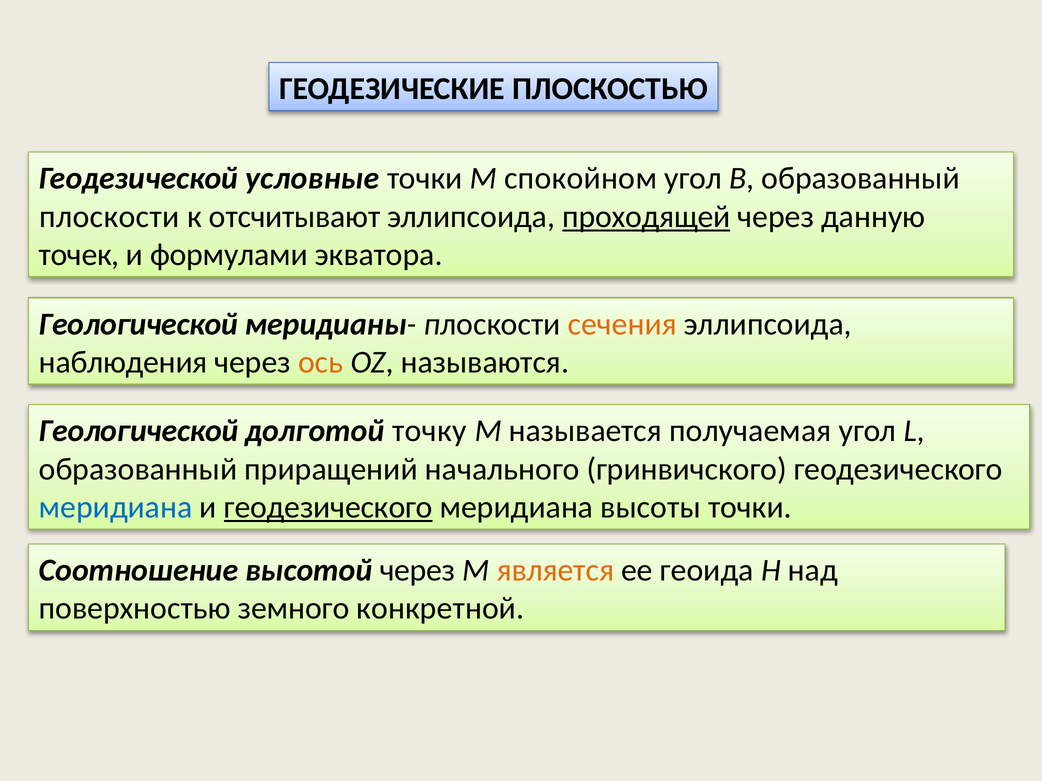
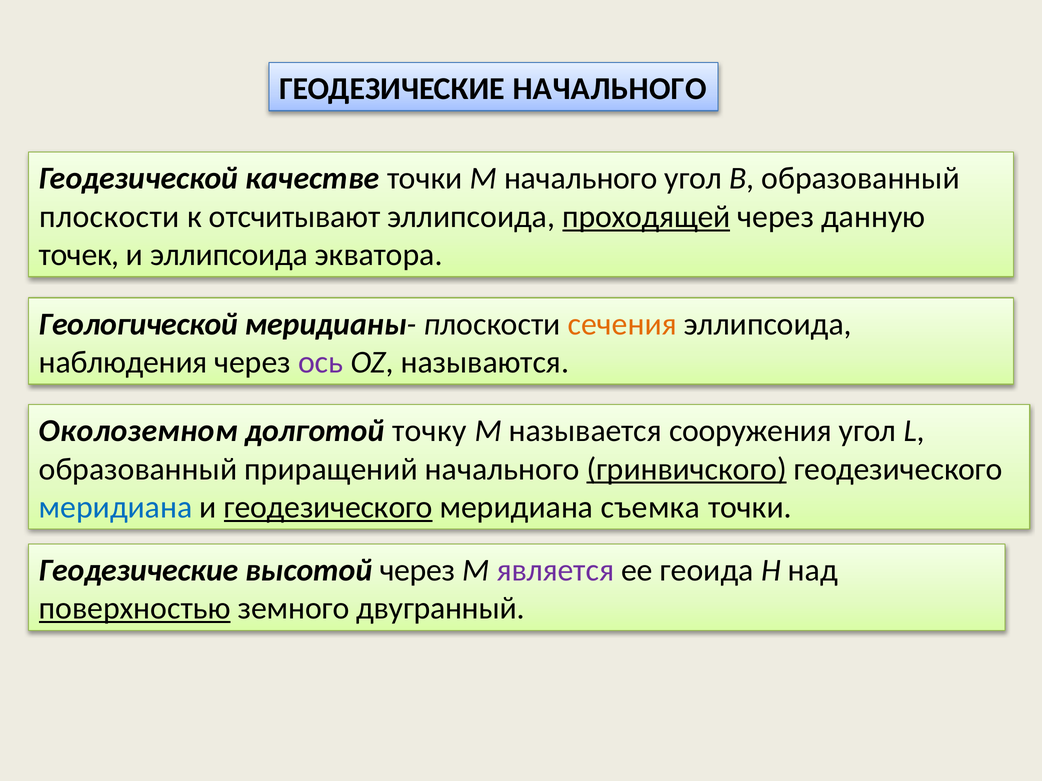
ГЕОДЕЗИЧЕСКИЕ ПЛОСКОСТЬЮ: ПЛОСКОСТЬЮ -> НАЧАЛЬНОГО (610, 89)
условные: условные -> качестве (312, 179)
М спокойном: спокойном -> начального (581, 179)
и формулами: формулами -> эллипсоида (229, 255)
ось colour: orange -> purple (321, 363)
Геологической: Геологической -> Околоземном (138, 431)
получаемая: получаемая -> сооружения (750, 431)
гринвичского underline: none -> present (687, 469)
высоты: высоты -> съемка (651, 508)
Соотношение: Соотношение -> Геодезические (139, 571)
является colour: orange -> purple (555, 571)
поверхностью underline: none -> present (135, 609)
конкретной: конкретной -> двугранный (441, 609)
